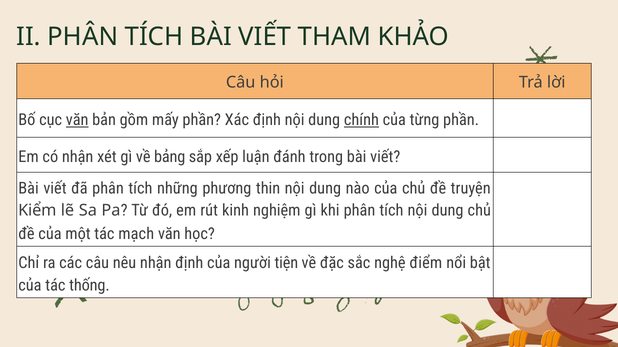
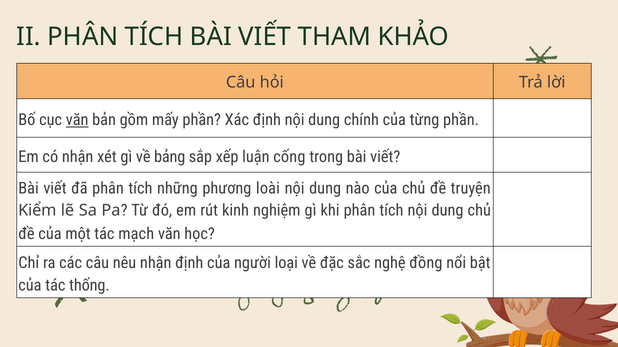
chính underline: present -> none (361, 120)
đánh: đánh -> cống (289, 157)
thin: thin -> loài (268, 189)
tiện: tiện -> loại (286, 263)
điểm: điểm -> đồng (426, 263)
